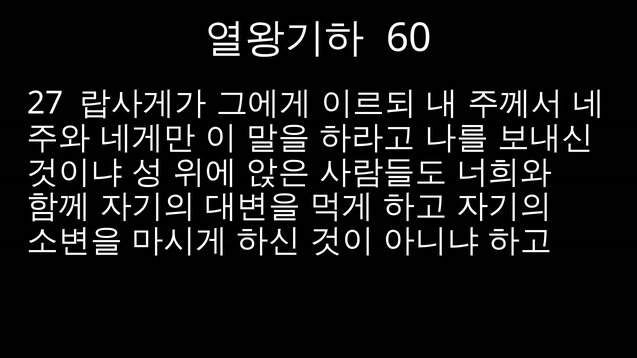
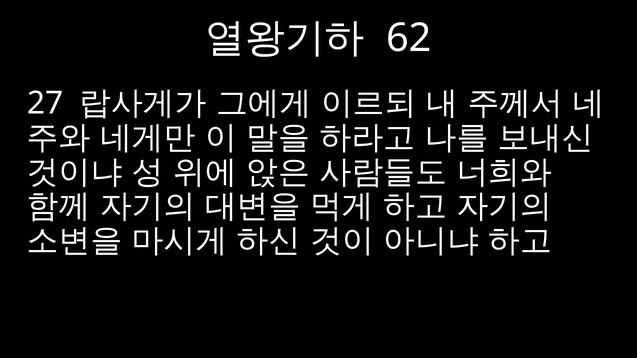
60: 60 -> 62 (409, 38)
